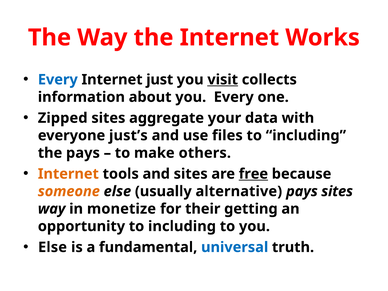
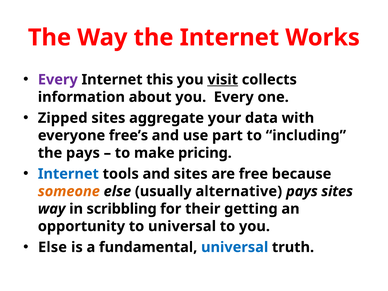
Every colour: blue -> purple (58, 80)
just: just -> this (160, 80)
just’s: just’s -> free’s (129, 135)
files: files -> part (227, 135)
others: others -> pricing (205, 153)
Internet colour: orange -> blue (68, 174)
free underline: present -> none (253, 174)
monetize: monetize -> scribbling (122, 209)
opportunity to including: including -> universal (182, 226)
